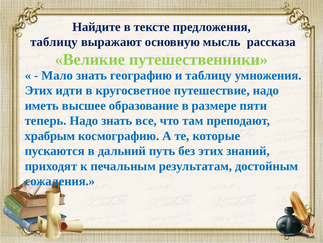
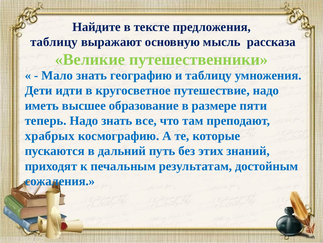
Этих: Этих -> Дети (39, 90)
храбрым: храбрым -> храбрых (50, 135)
